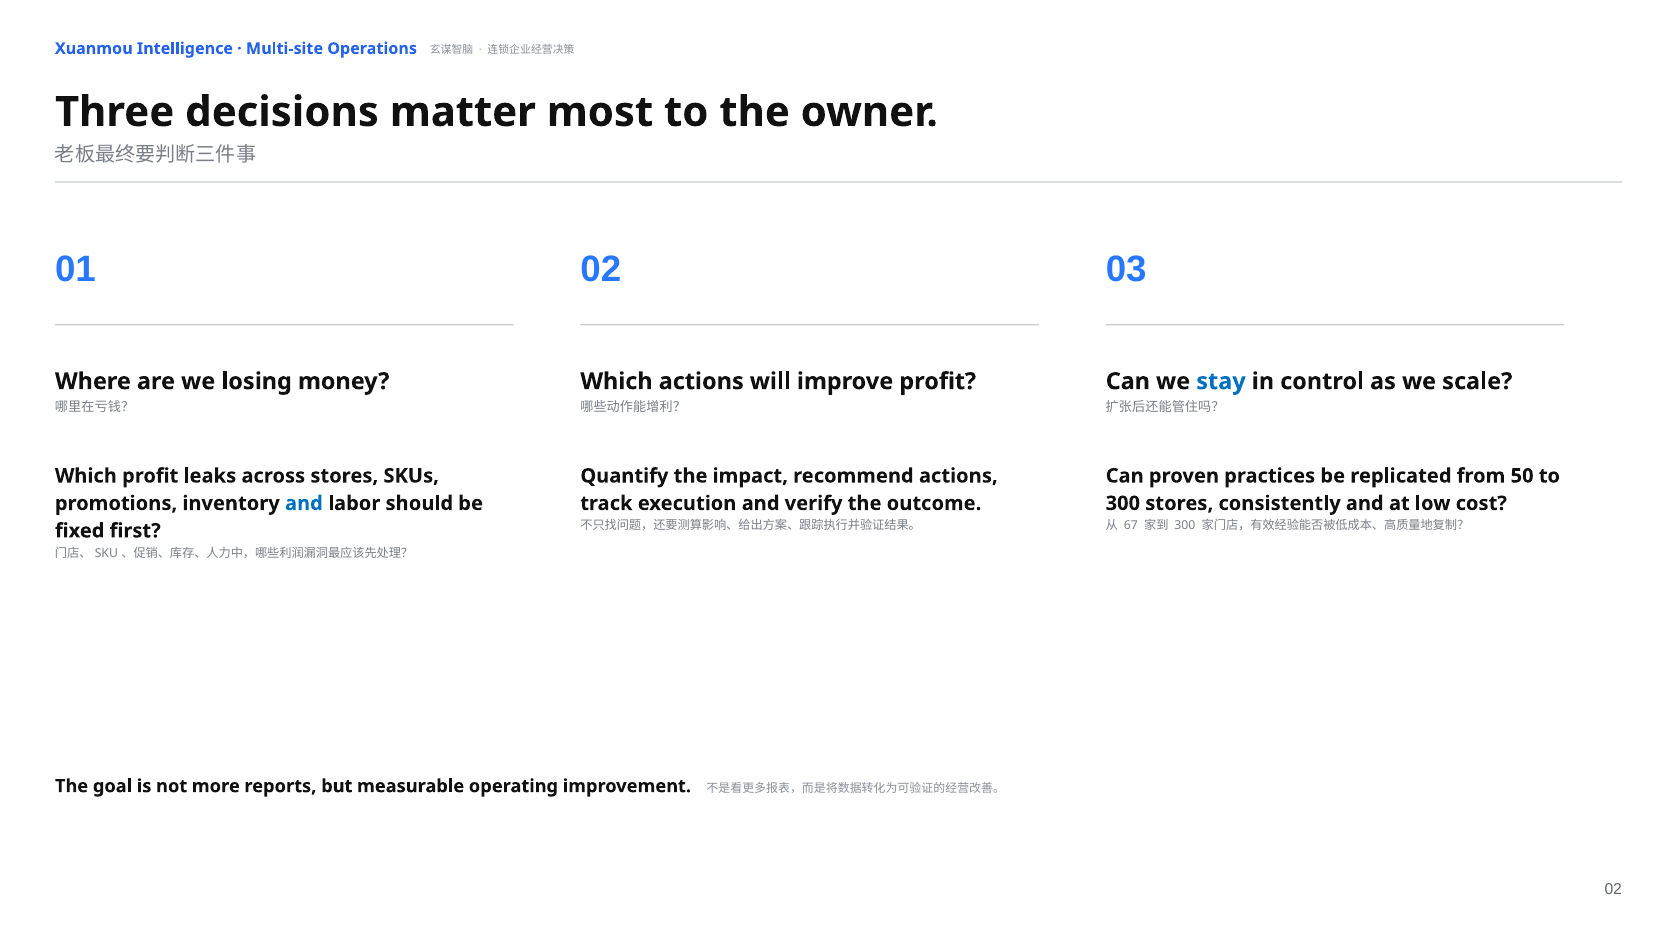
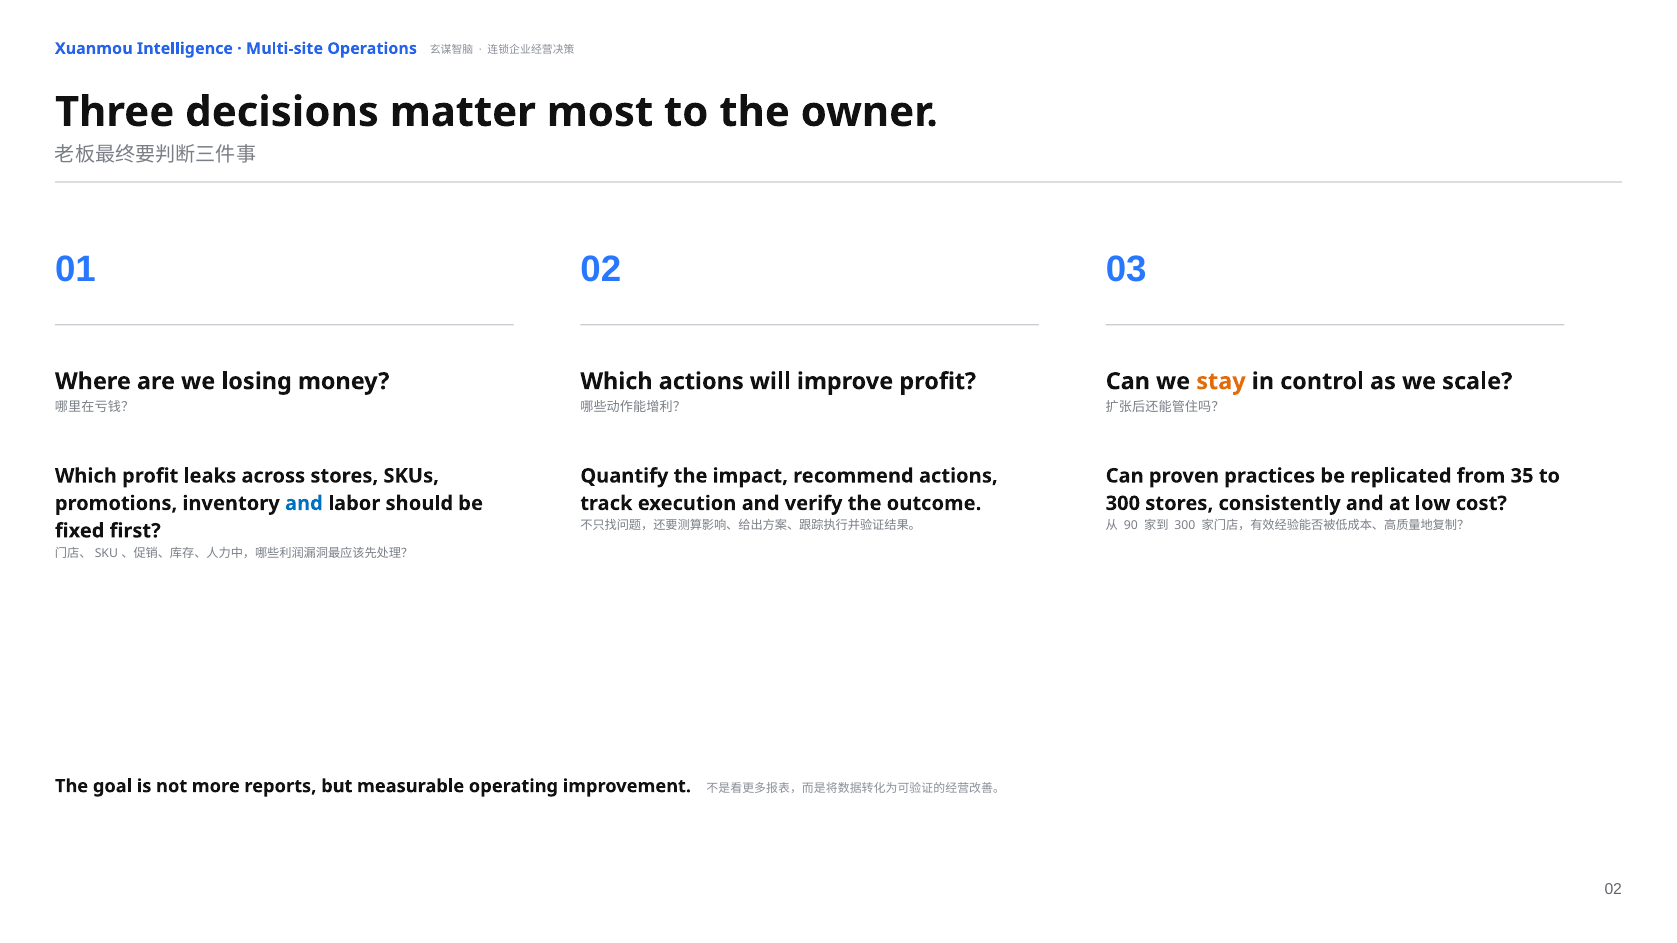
stay colour: blue -> orange (1221, 382)
50: 50 -> 35 (1522, 476)
67: 67 -> 90 (1131, 526)
